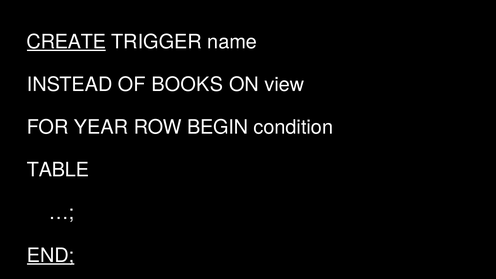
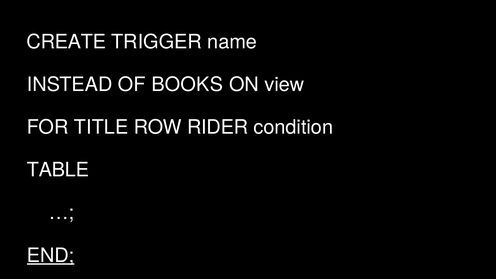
CREATE underline: present -> none (66, 42)
YEAR: YEAR -> TITLE (101, 127)
BEGIN: BEGIN -> RIDER (218, 127)
